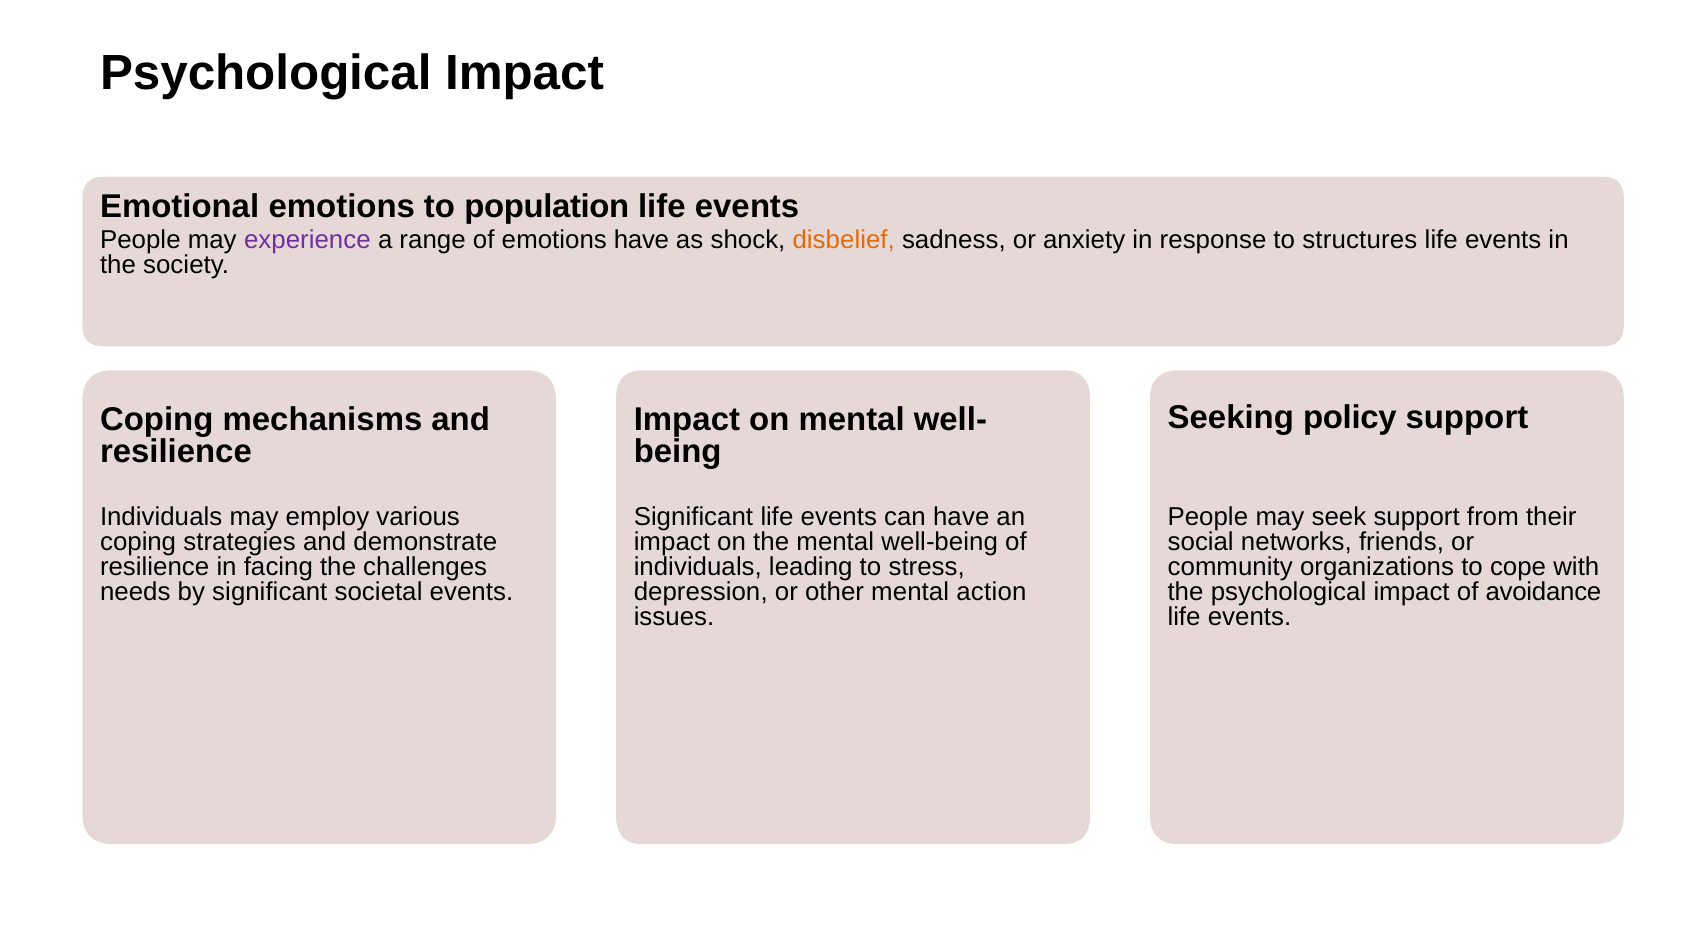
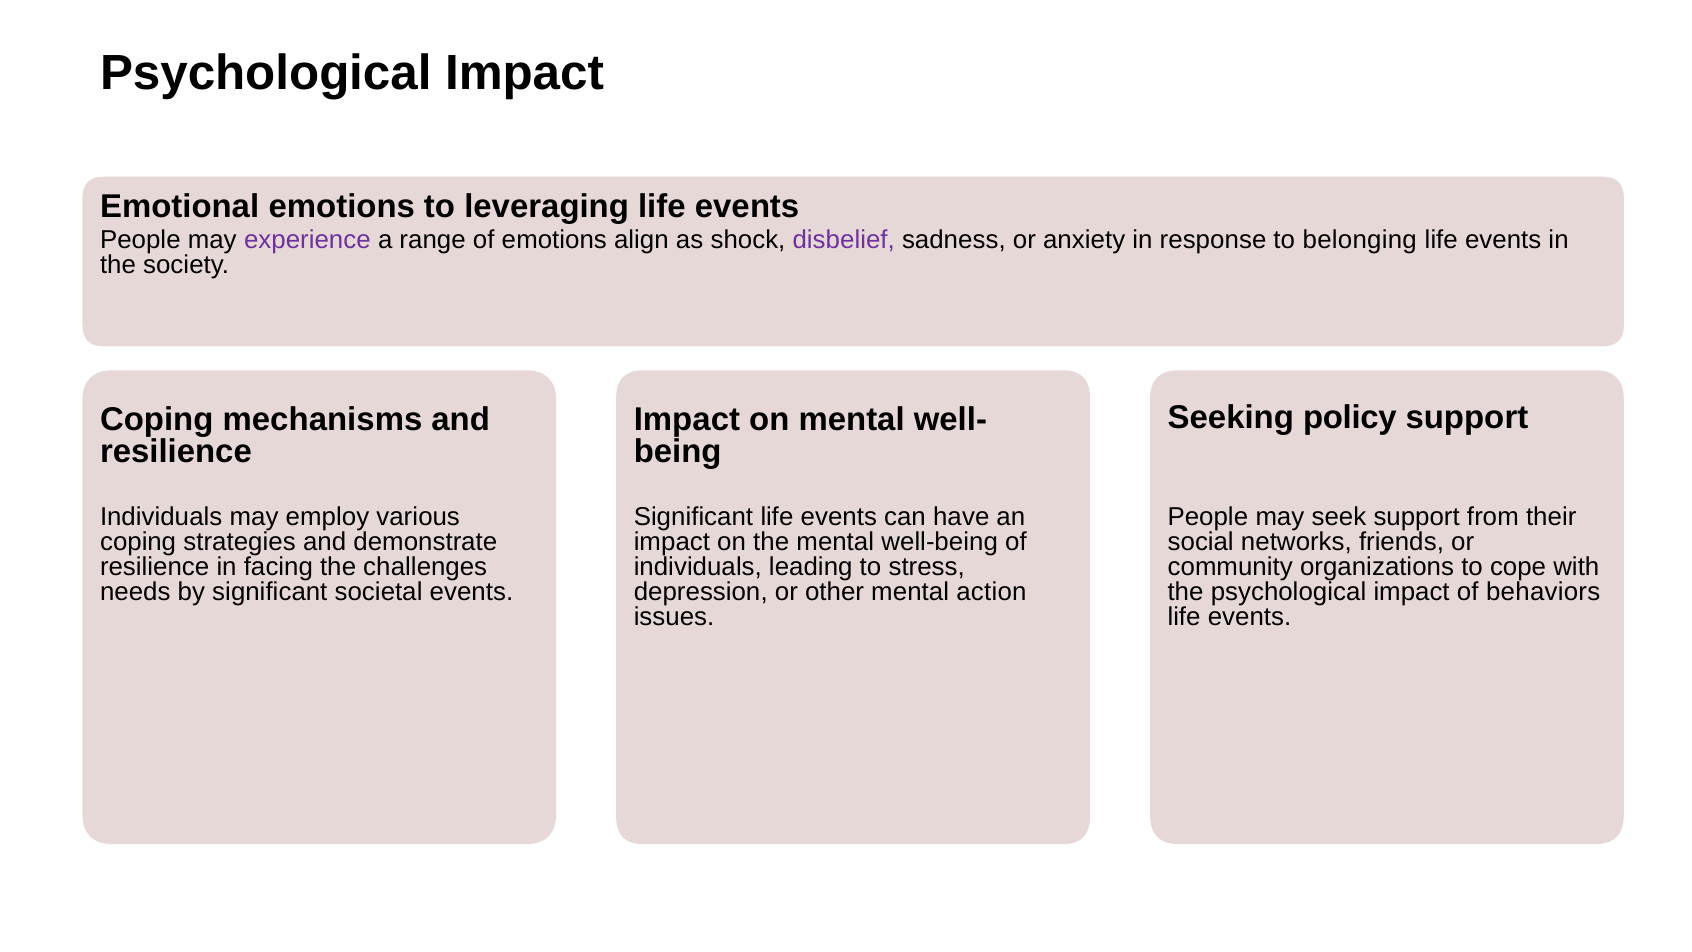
population: population -> leveraging (547, 207)
emotions have: have -> align (641, 240)
disbelief colour: orange -> purple (844, 240)
structures: structures -> belonging (1360, 240)
avoidance: avoidance -> behaviors (1543, 592)
